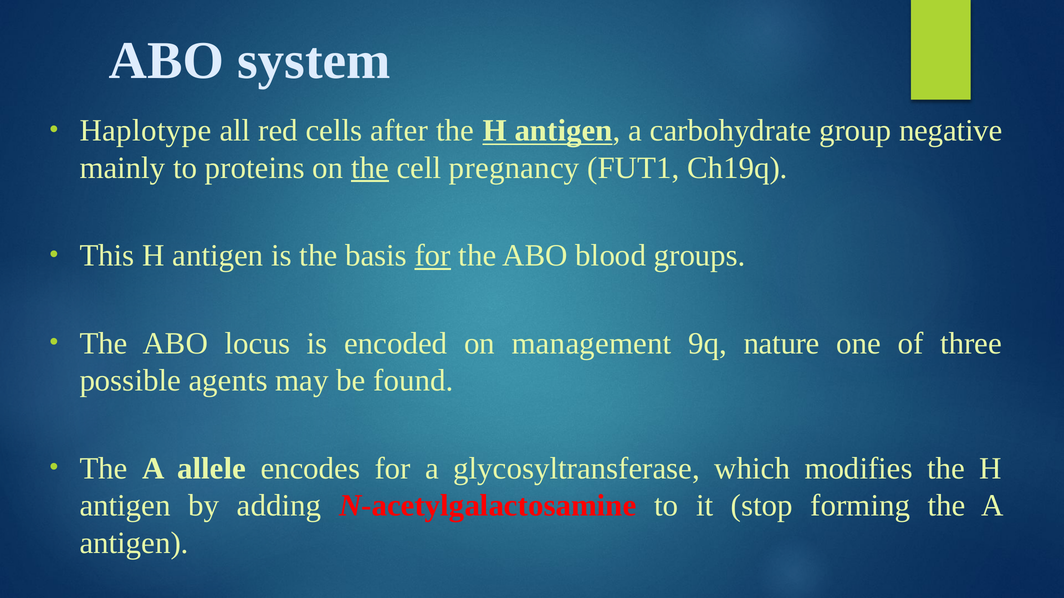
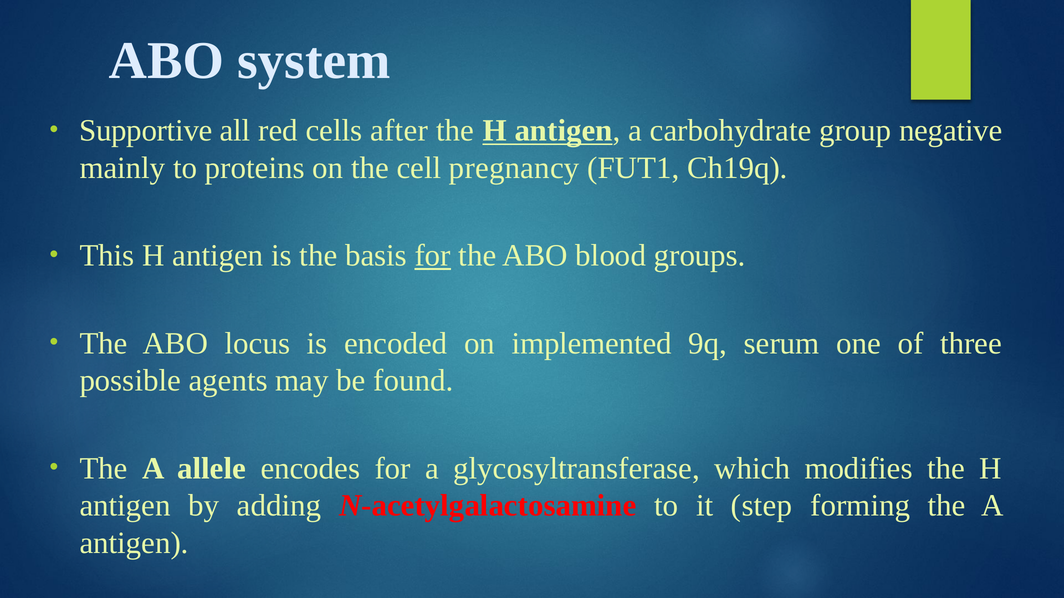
Haplotype: Haplotype -> Supportive (146, 131)
the underline: present -> none (370, 168)
management: management -> implemented (592, 344)
nature: nature -> serum (782, 344)
stop: stop -> step (762, 506)
